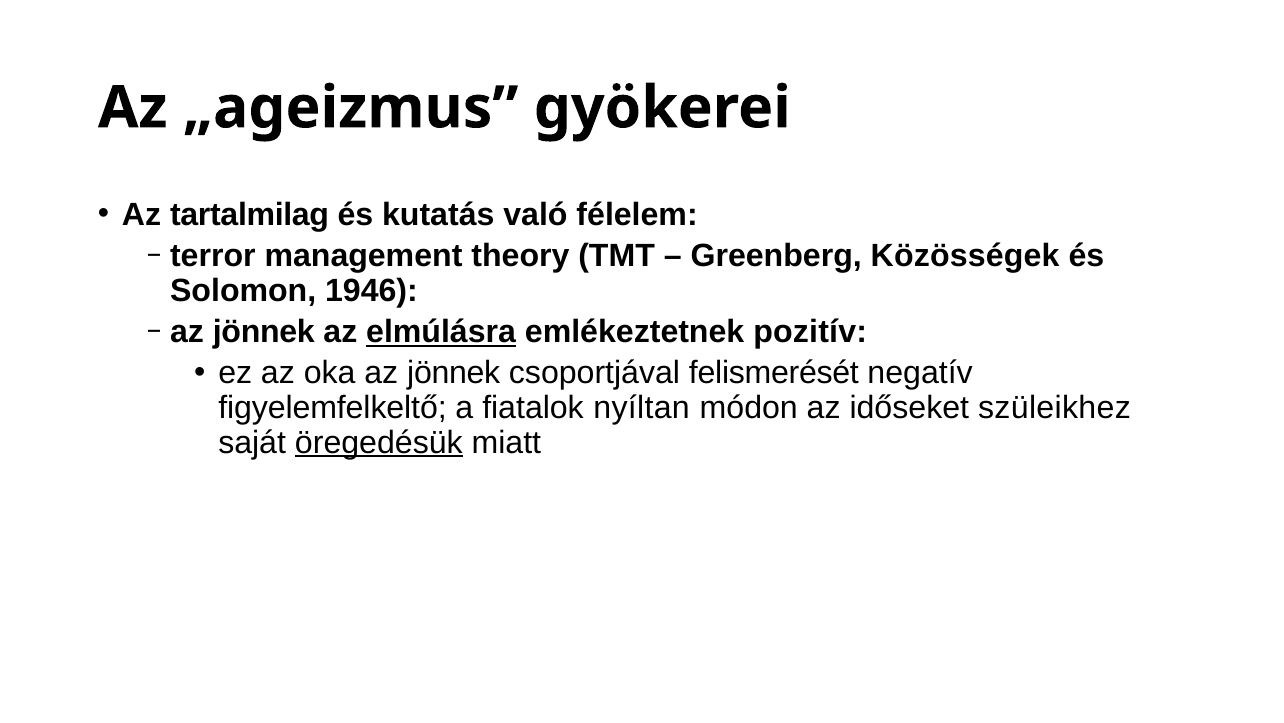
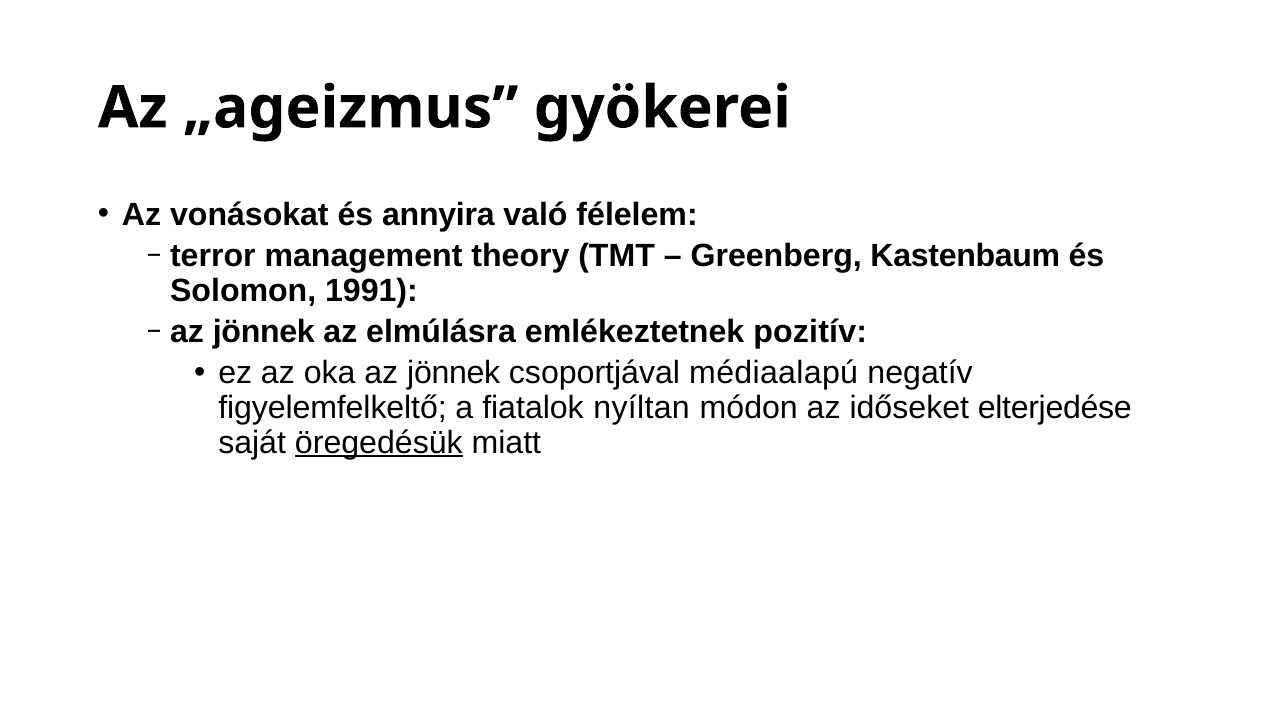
tartalmilag: tartalmilag -> vonásokat (249, 214)
kutatás: kutatás -> annyira (438, 214)
Közösségek: Közösségek -> Kastenbaum (965, 256)
1946: 1946 -> 1991 (371, 290)
elmúlásra underline: present -> none (441, 332)
felismerését: felismerését -> médiaalapú (774, 373)
szüleikhez: szüleikhez -> elterjedése (1055, 408)
